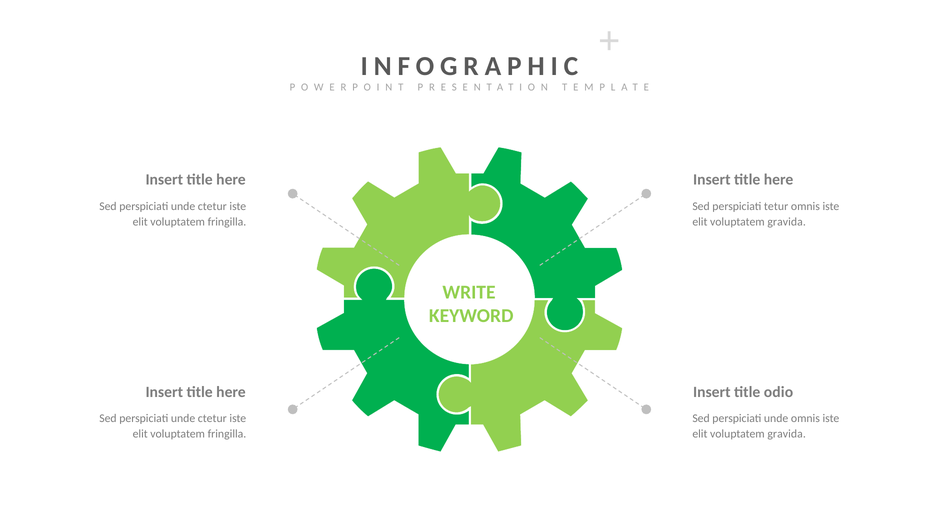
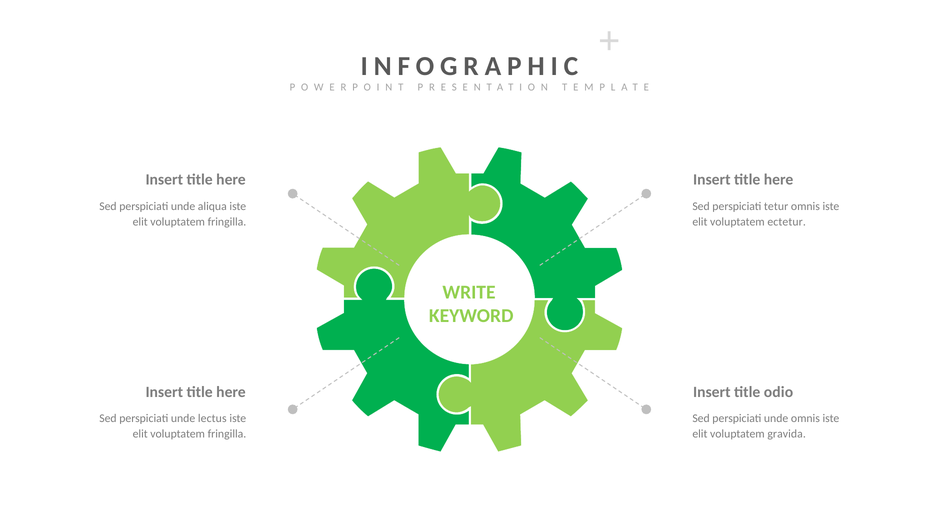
ctetur: ctetur -> aliqua (212, 206)
gravida: gravida -> ectetur (787, 222)
ctetur: ctetur -> lectus (212, 419)
